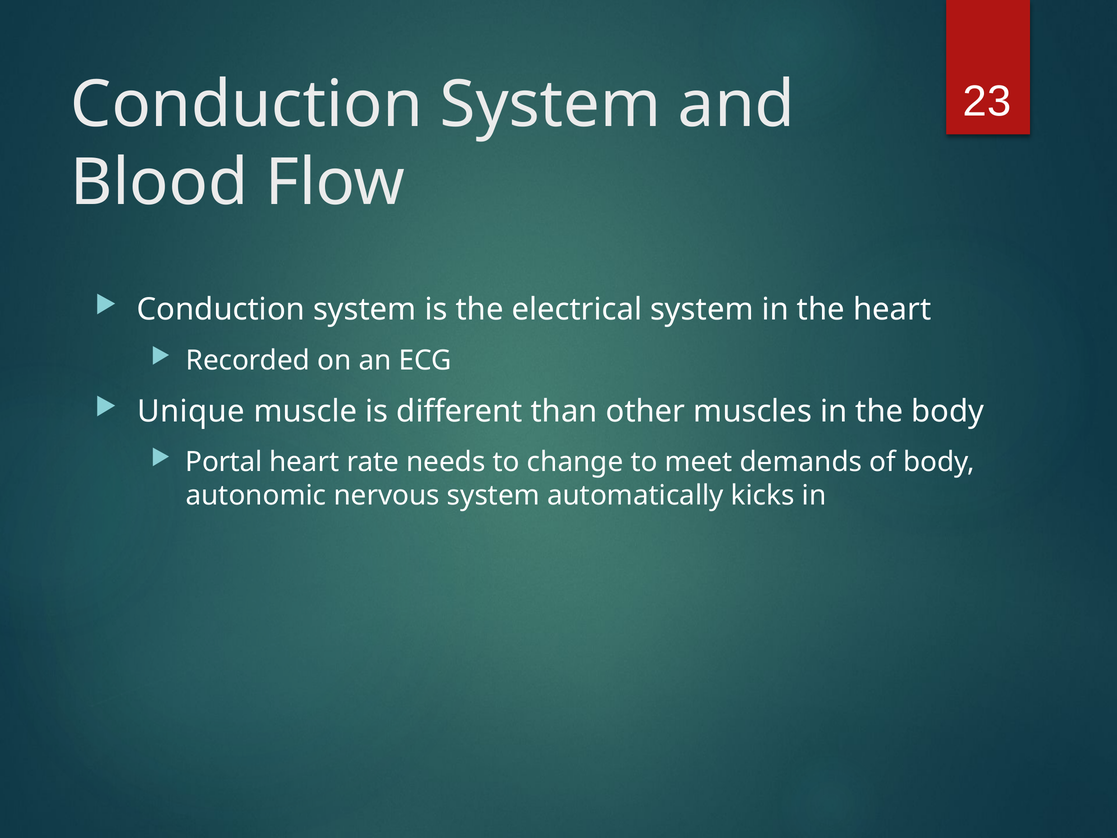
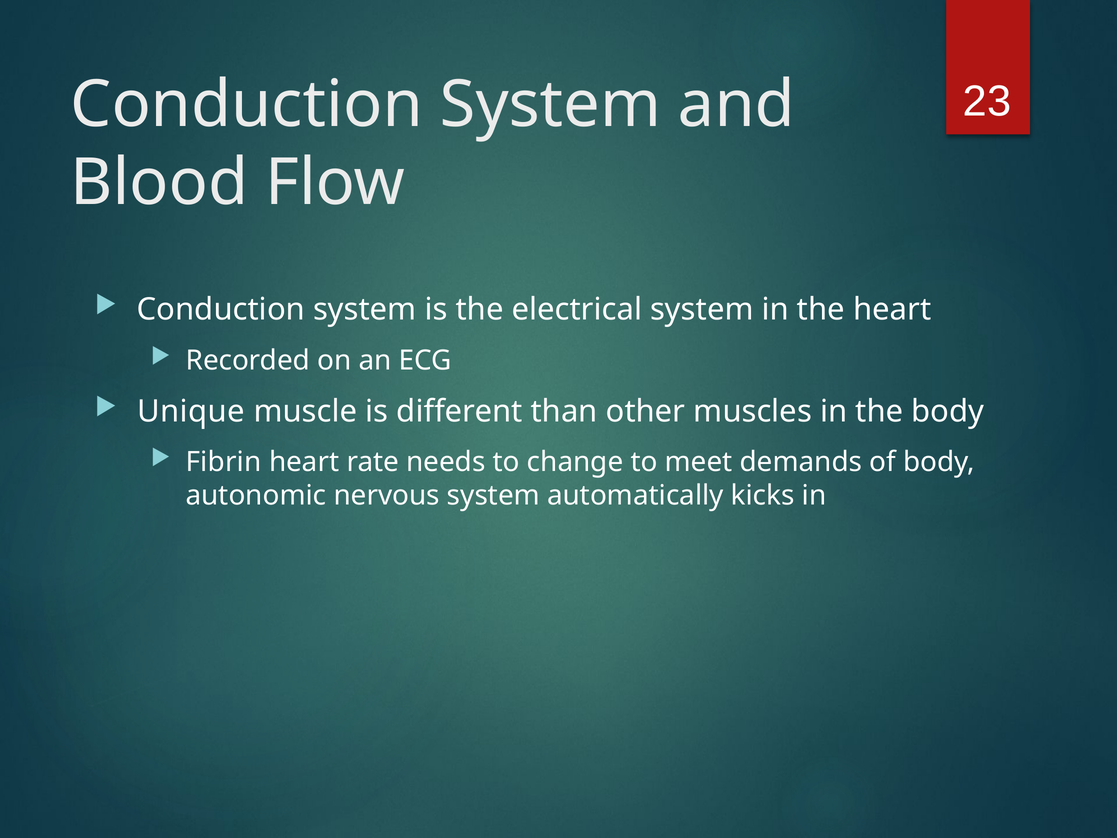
Portal: Portal -> Fibrin (224, 462)
